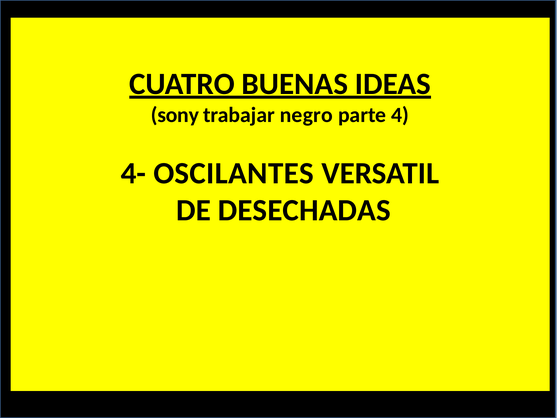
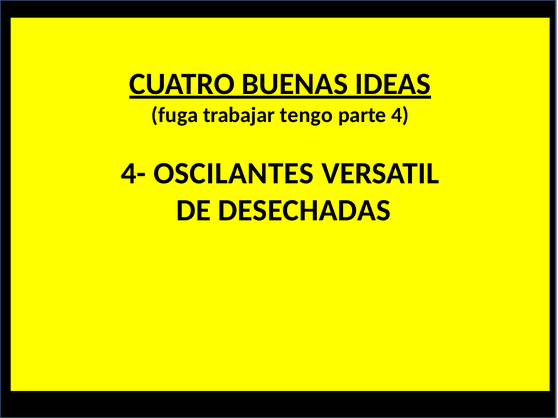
sony: sony -> fuga (175, 115)
negro: negro -> tengo (306, 115)
